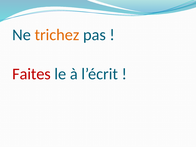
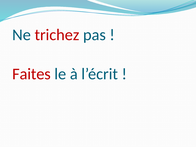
trichez colour: orange -> red (57, 35)
